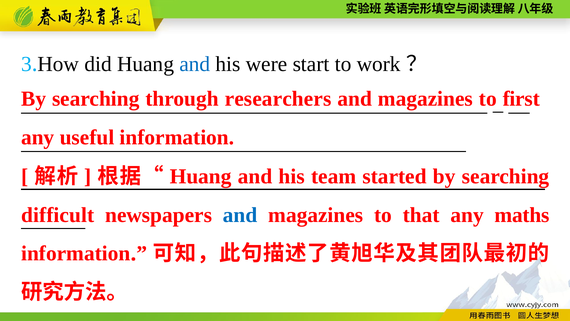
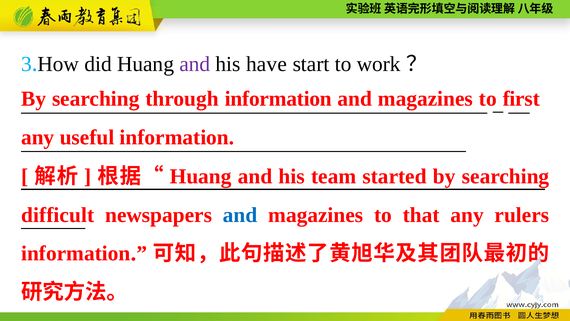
and colour: blue -> purple (195, 64)
were: were -> have (266, 64)
through researchers: researchers -> information (278, 99)
maths: maths -> rulers (522, 215)
